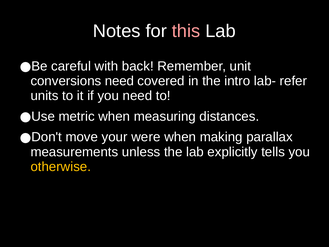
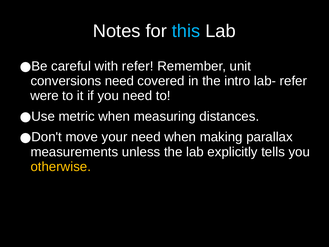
this colour: pink -> light blue (186, 31)
with back: back -> refer (138, 66)
units: units -> were (45, 96)
your were: were -> need (146, 137)
